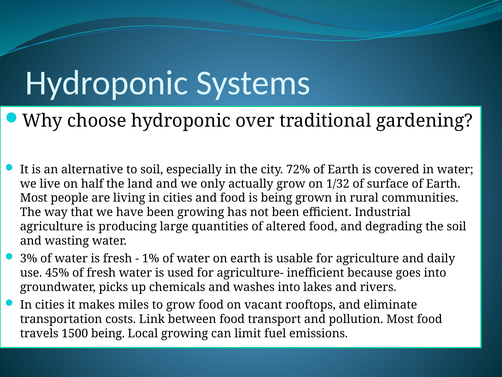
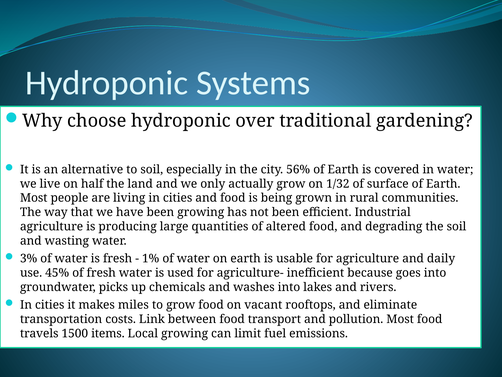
72%: 72% -> 56% (298, 169)
1500 being: being -> items (108, 333)
